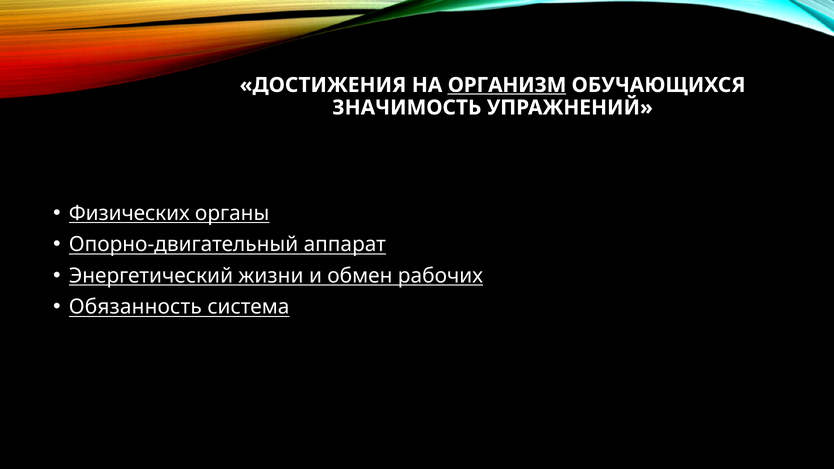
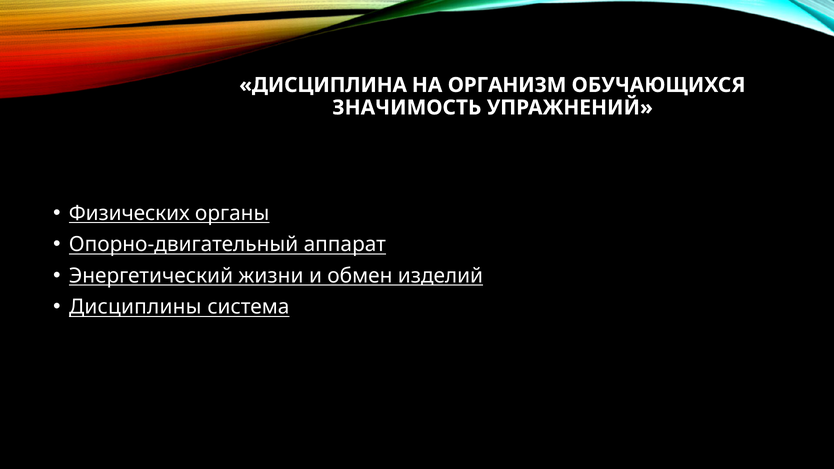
ДОСТИЖЕНИЯ: ДОСТИЖЕНИЯ -> ДИСЦИПЛИНА (323, 85)
ОРГАНИЗМ underline: present -> none (507, 85)
рабочих: рабочих -> изделий (440, 276)
Обязанность: Обязанность -> Дисциплины (135, 307)
